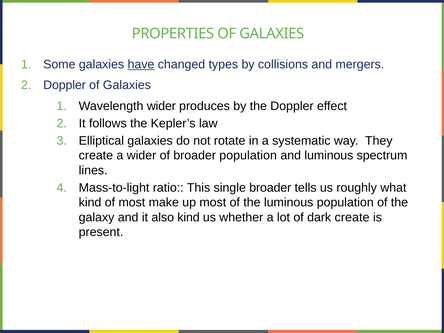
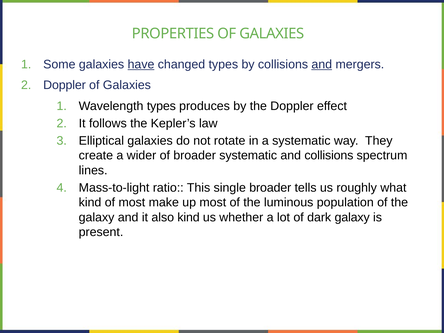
and underline: none -> present (322, 64)
Wavelength wider: wider -> types (161, 106)
broader population: population -> systematic (248, 156)
and luminous: luminous -> collisions (329, 156)
dark create: create -> galaxy (352, 217)
